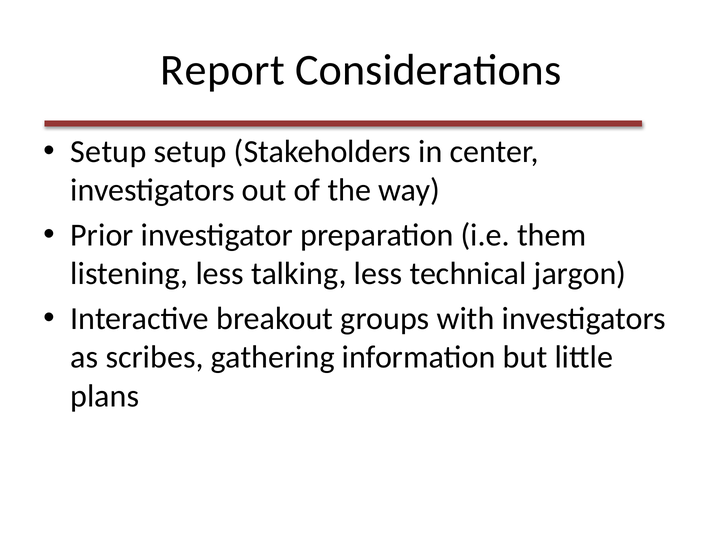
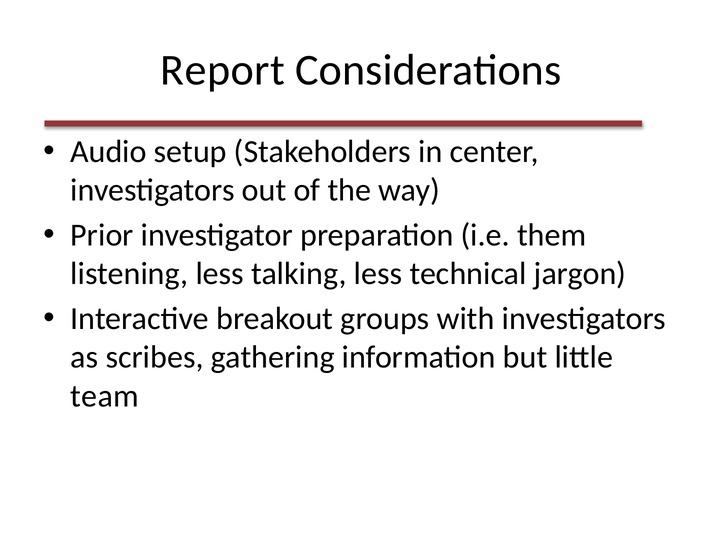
Setup: Setup -> Audio (109, 151)
plans: plans -> team (105, 396)
